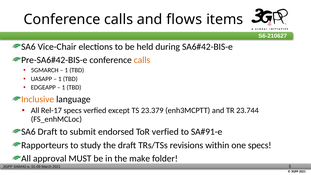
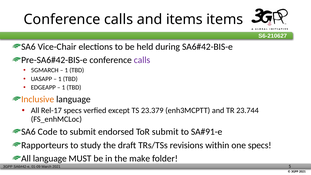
and flows: flows -> items (184, 19)
calls colour: orange -> purple (142, 60)
SA6 Draft: Draft -> Code (48, 132)
ToR verfied: verfied -> submit (165, 132)
All approval: approval -> language (50, 159)
